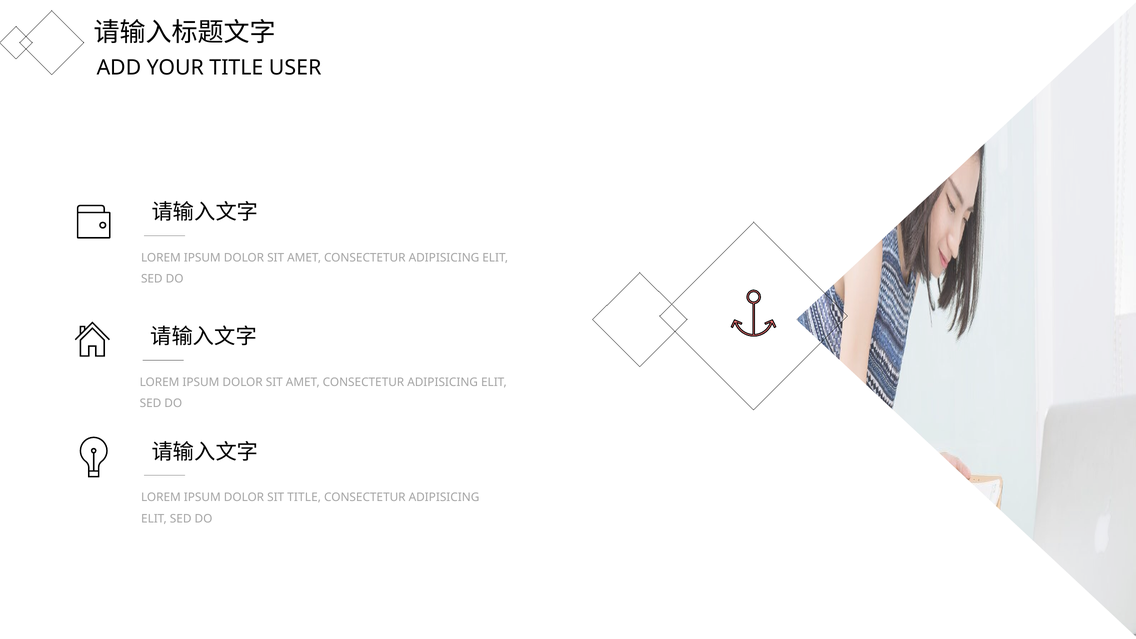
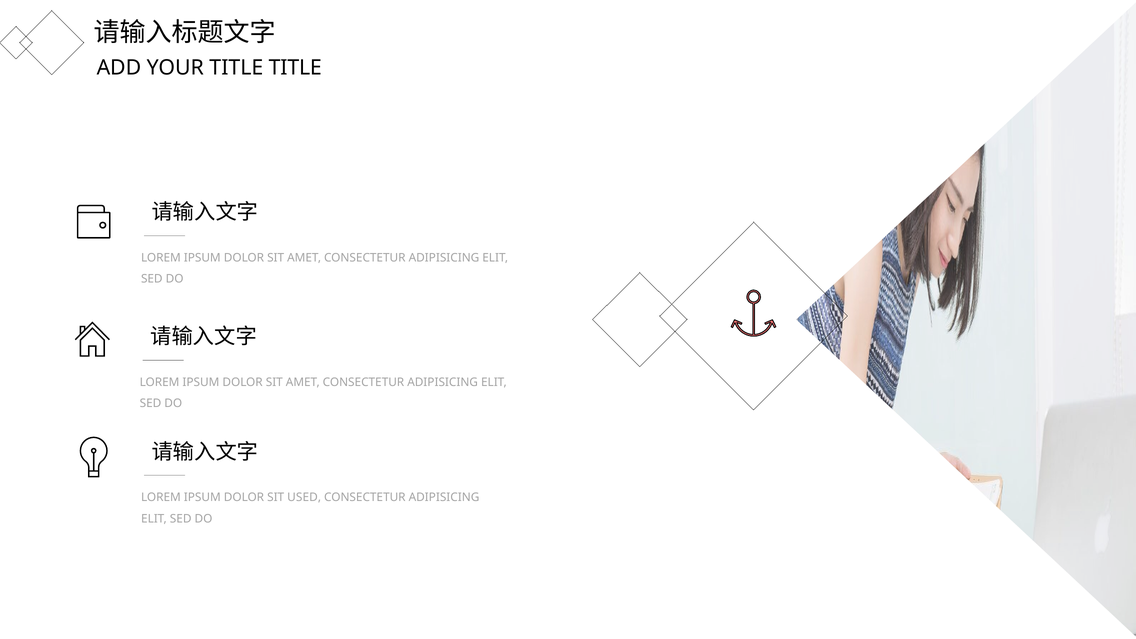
TITLE USER: USER -> TITLE (295, 68)
SIT TITLE: TITLE -> USED (304, 497)
